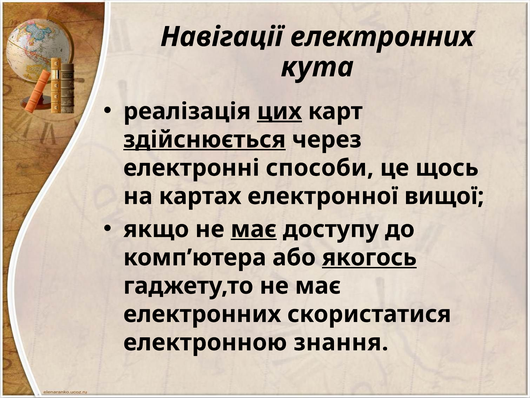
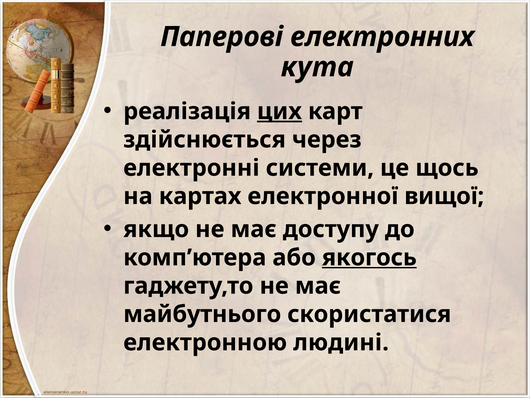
Навігації: Навігації -> Паперові (222, 37)
здійснюється underline: present -> none (205, 139)
способи: способи -> системи (320, 168)
має underline: present -> none (254, 229)
електронних: електронних -> майбутнього (202, 314)
знання: знання -> людині (341, 342)
